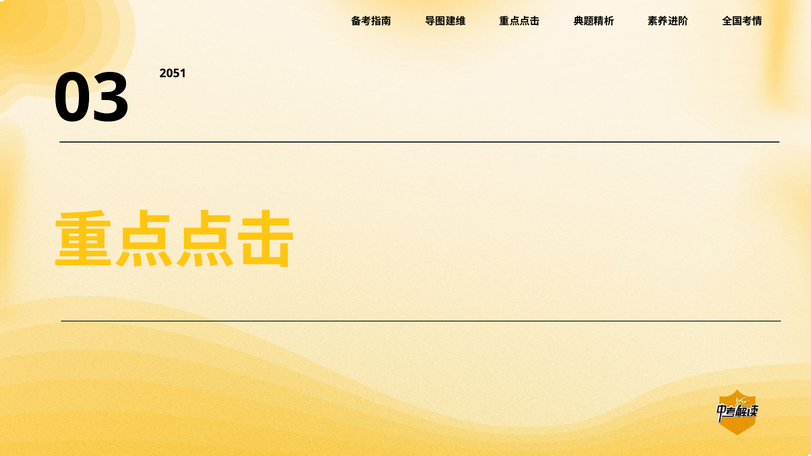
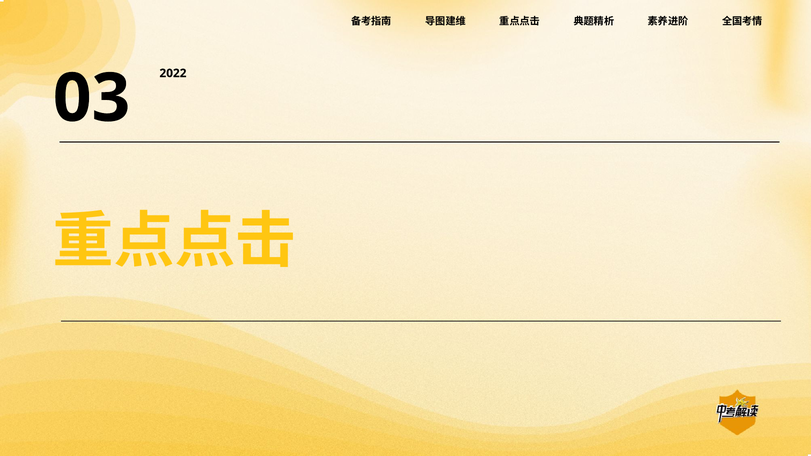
2051: 2051 -> 2022 (173, 73)
